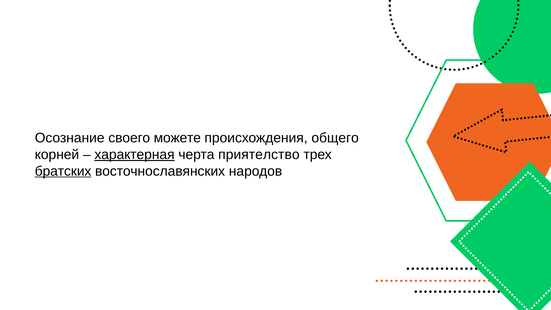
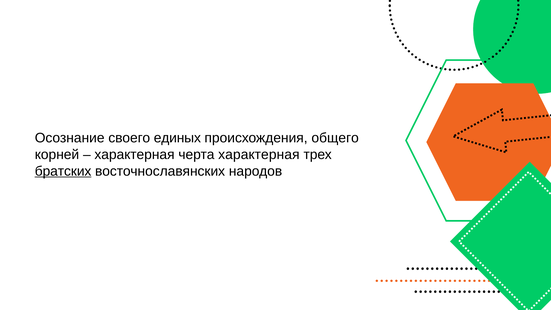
можете: можете -> единых (177, 138)
характерная underline: present -> none (135, 155)
черта приятелство: приятелство -> характерная (259, 155)
